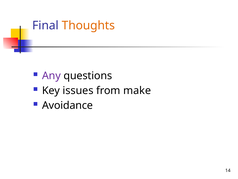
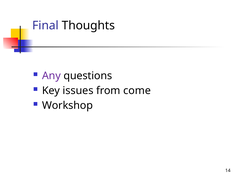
Thoughts colour: orange -> black (88, 25)
make: make -> come (137, 90)
Avoidance: Avoidance -> Workshop (67, 105)
